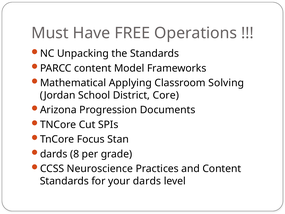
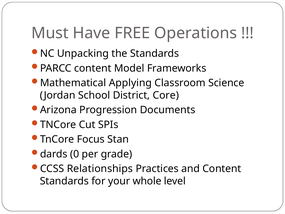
Solving: Solving -> Science (226, 83)
8: 8 -> 0 (75, 154)
Neuroscience: Neuroscience -> Relationships (100, 169)
your dards: dards -> whole (147, 181)
